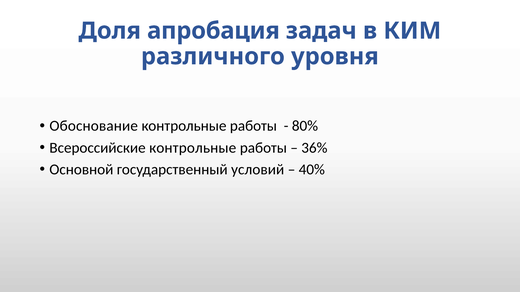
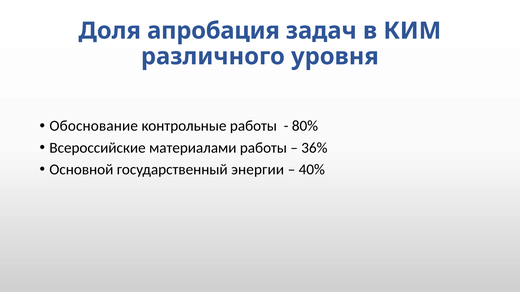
Всероссийские контрольные: контрольные -> материалами (193, 148)
условий: условий -> энергии (258, 170)
